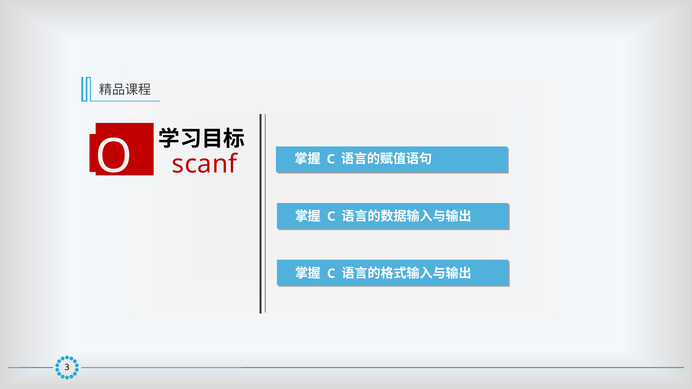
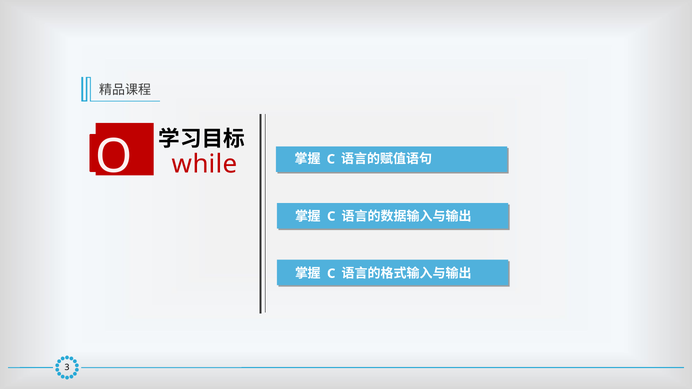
scanf: scanf -> while (205, 164)
